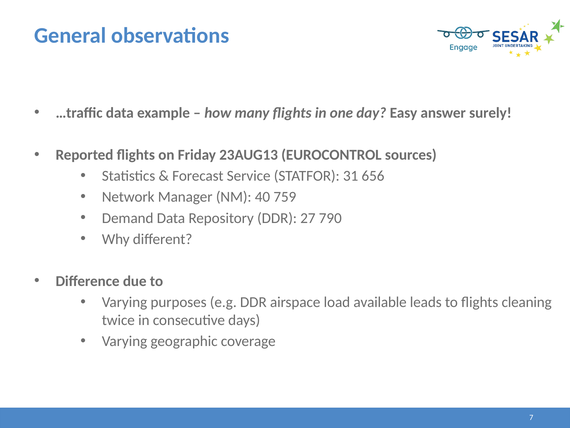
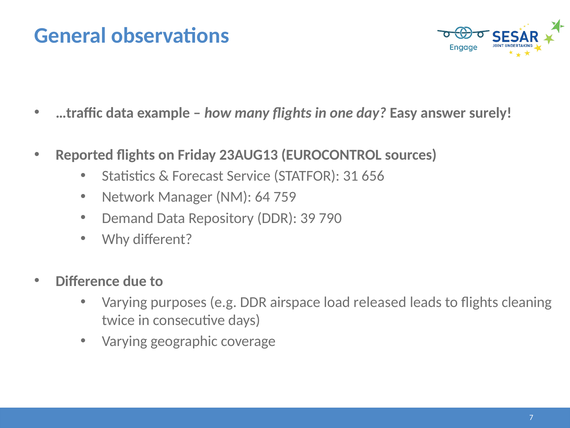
40: 40 -> 64 (262, 197)
27: 27 -> 39 (308, 218)
available: available -> released (380, 302)
